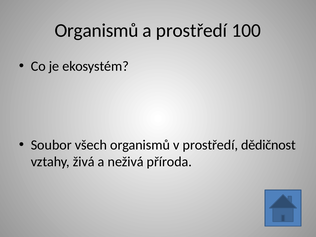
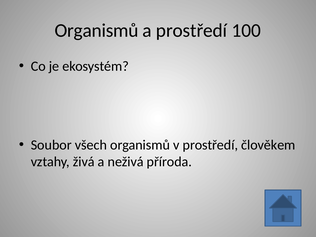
dědičnost: dědičnost -> člověkem (268, 145)
